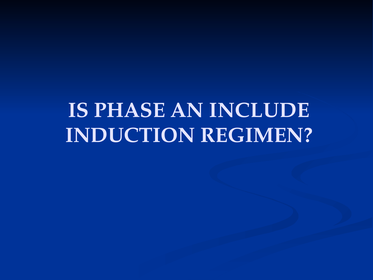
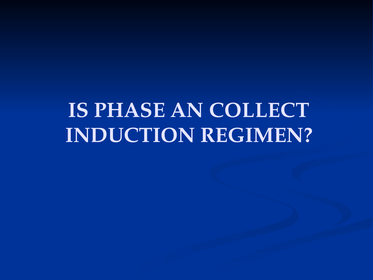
INCLUDE: INCLUDE -> COLLECT (259, 110)
